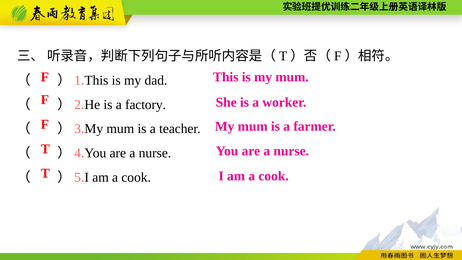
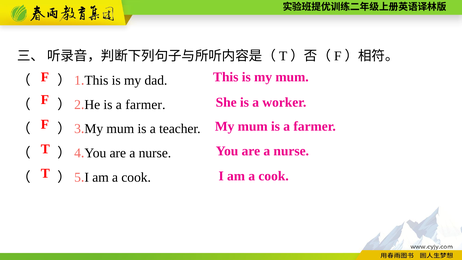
factory: factory -> farmer (145, 105)
